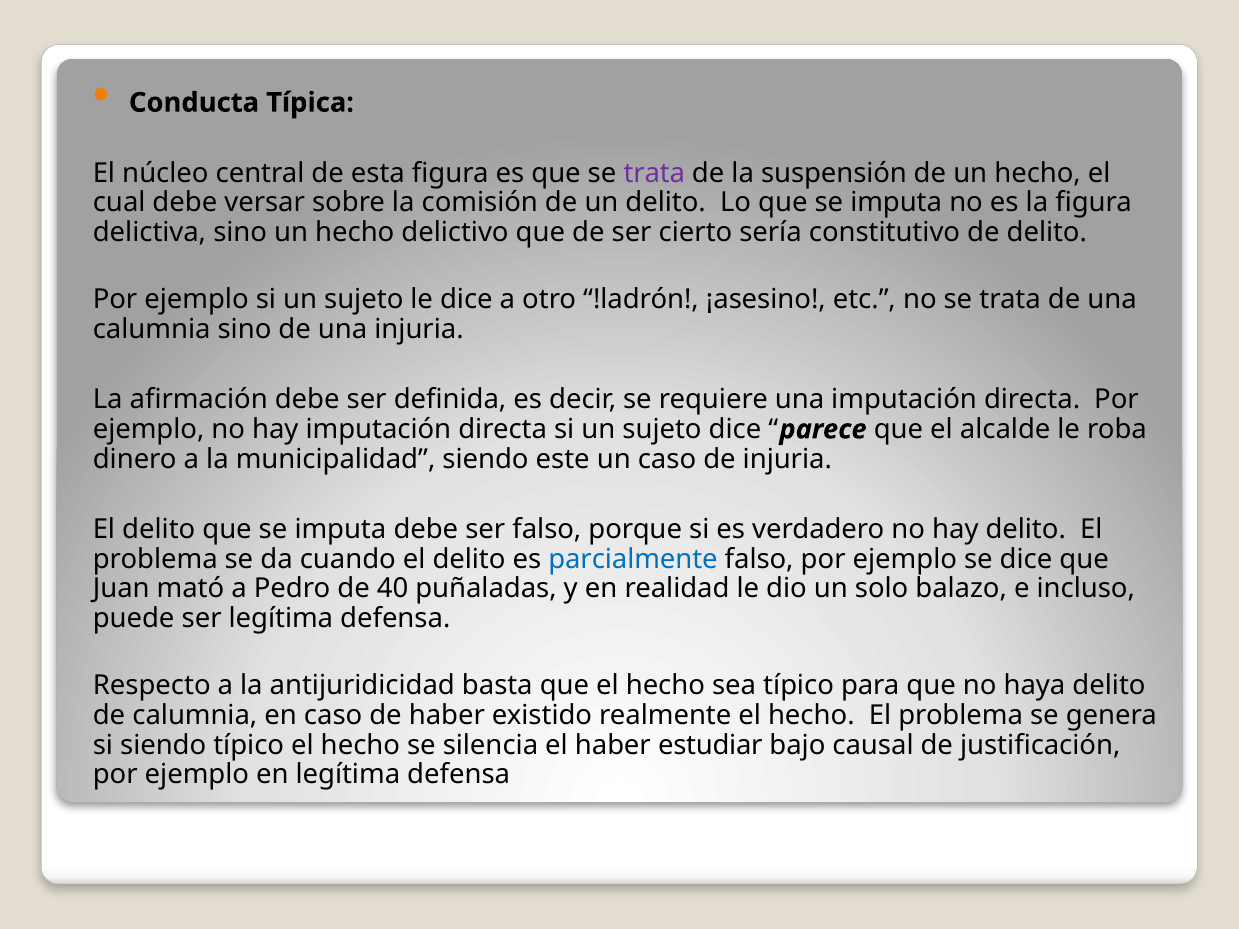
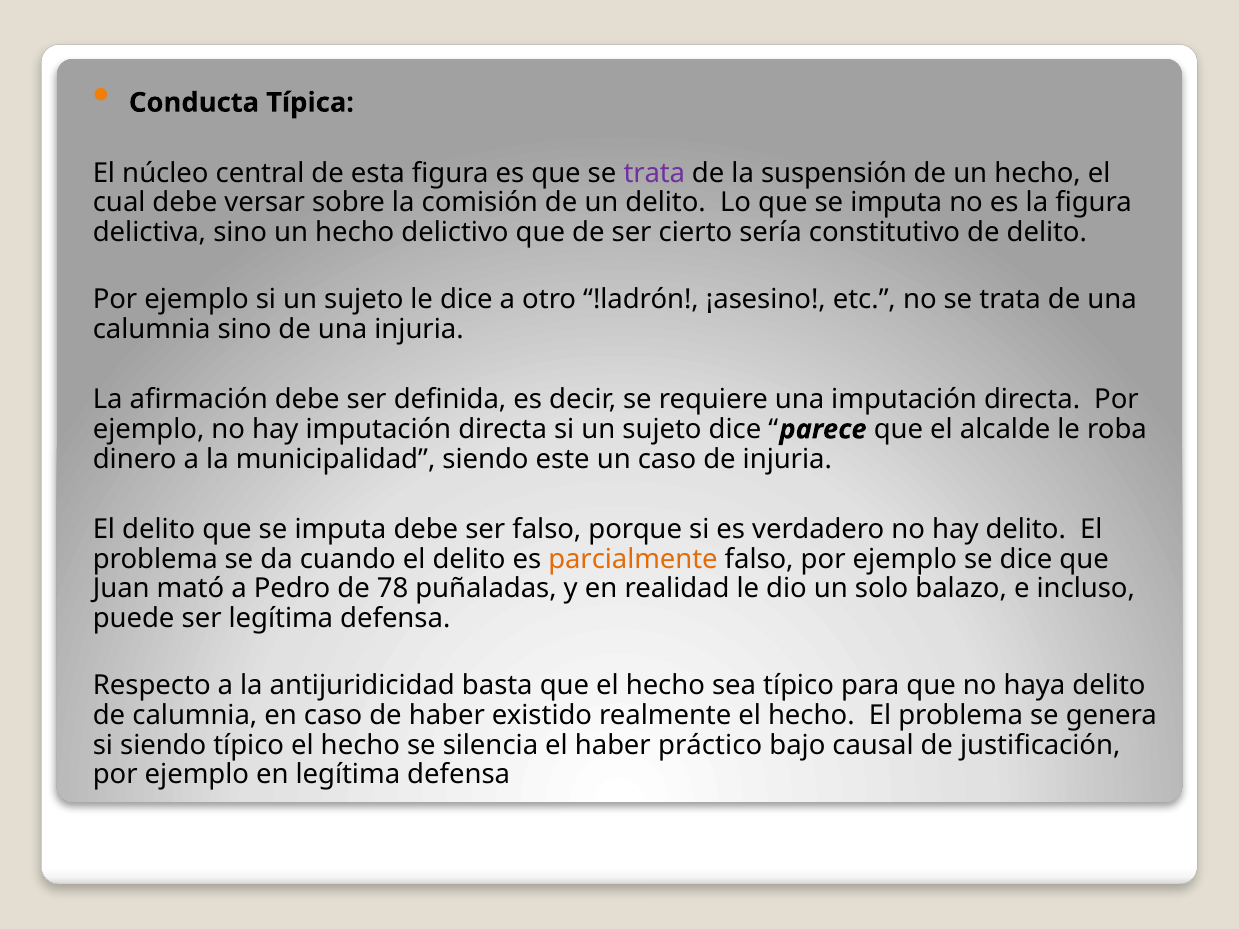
parcialmente colour: blue -> orange (633, 559)
40: 40 -> 78 (393, 589)
estudiar: estudiar -> práctico (710, 745)
